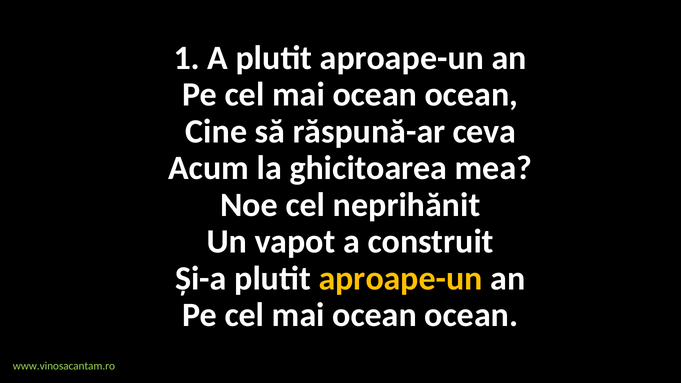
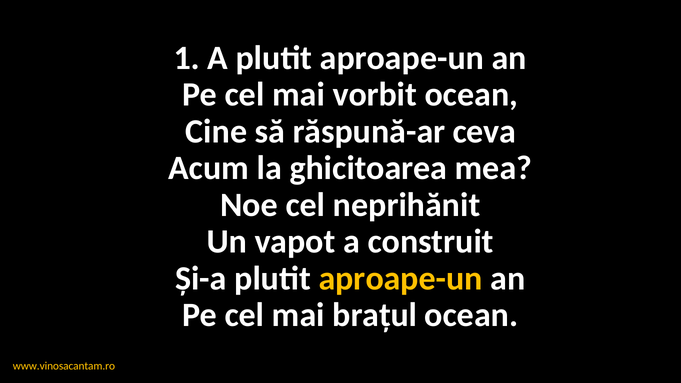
ocean: ocean -> vorbit (375, 95)
ocean: ocean -> brațul (375, 315)
www.vinosacantam.ro colour: light green -> yellow (64, 366)
